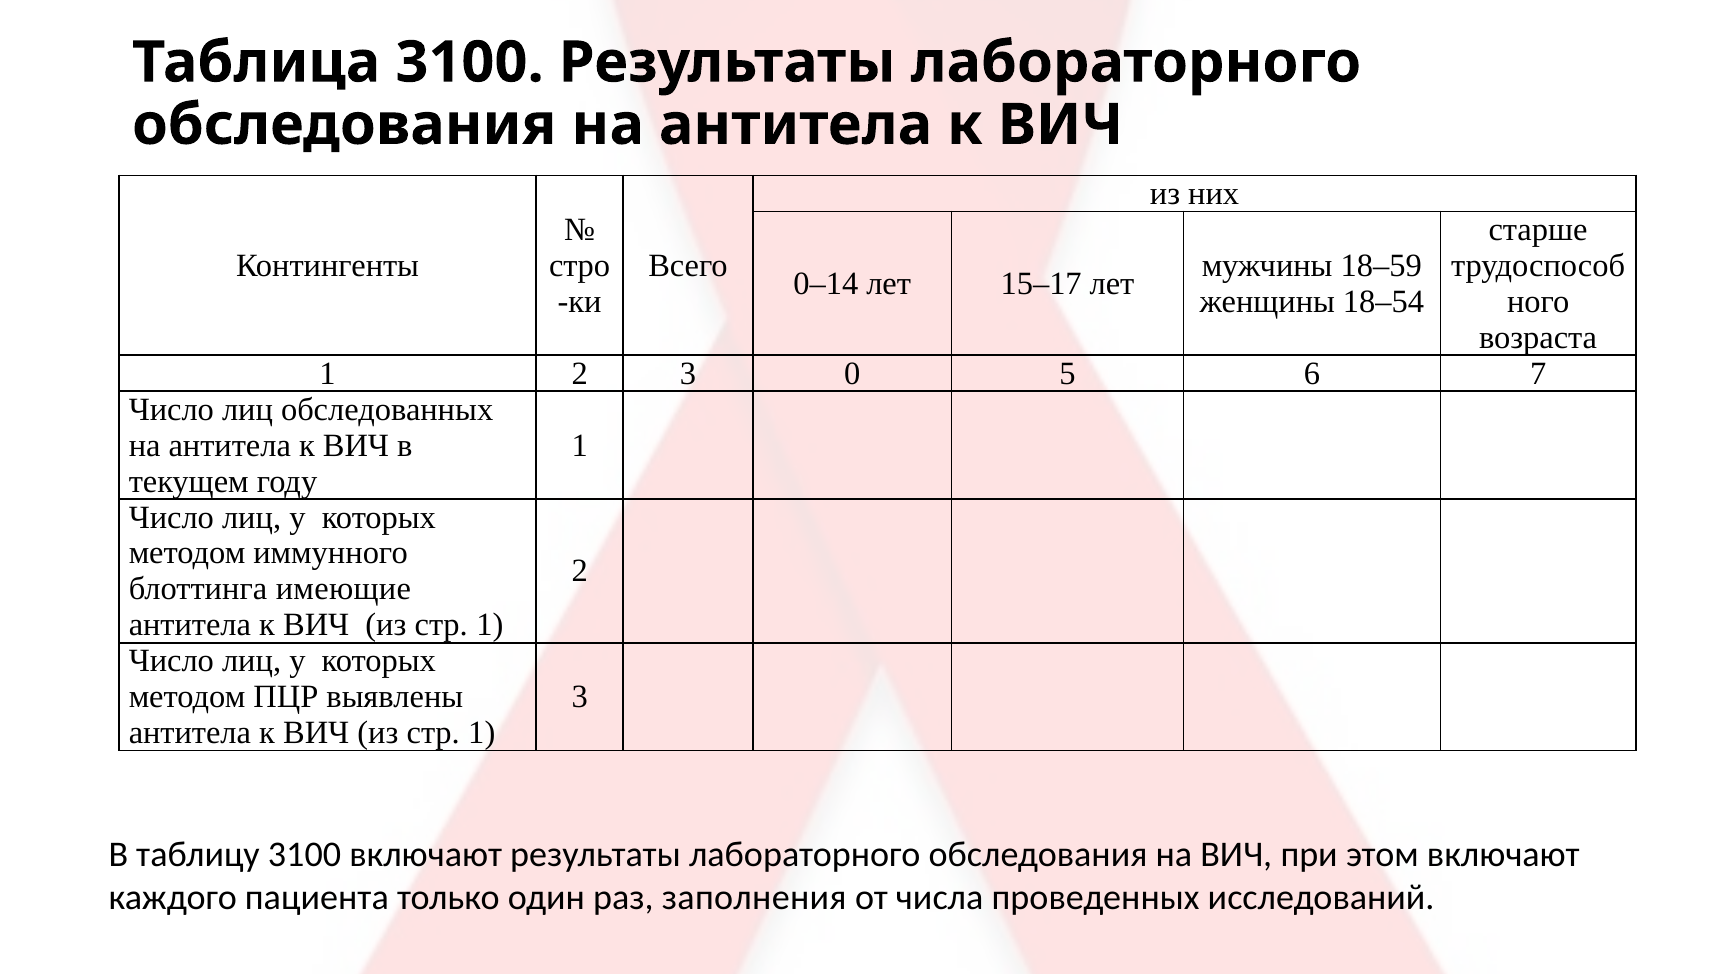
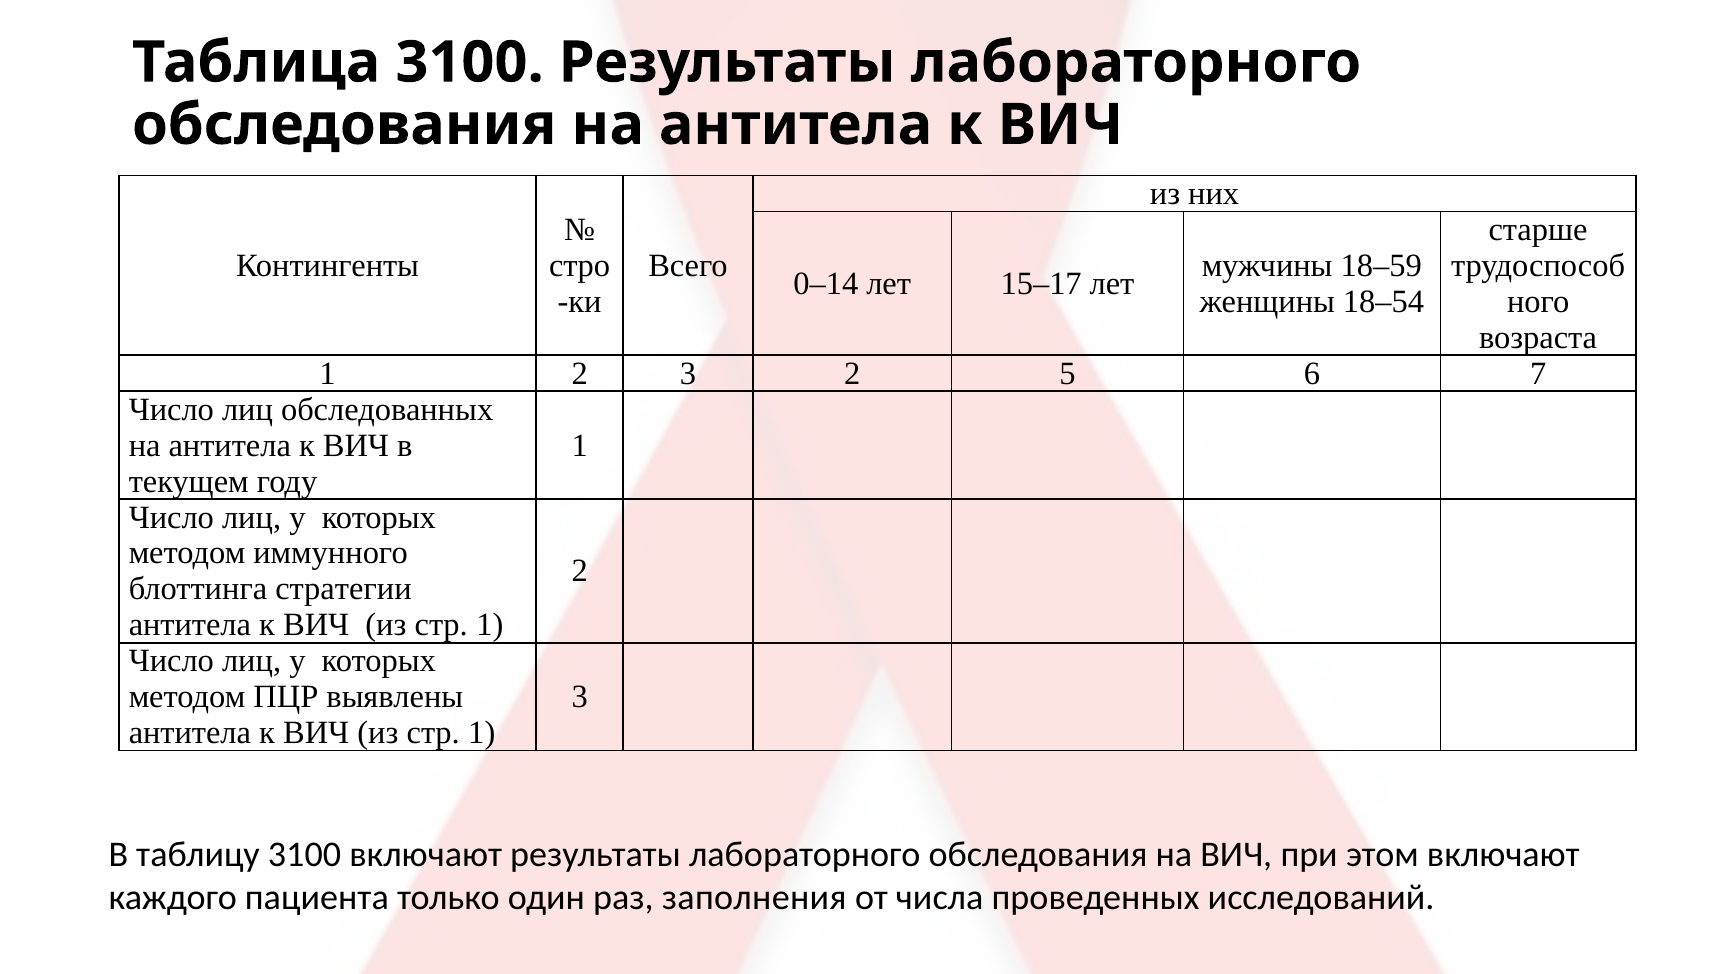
3 0: 0 -> 2 (852, 374)
имеющие: имеющие -> стратегии (344, 589)
